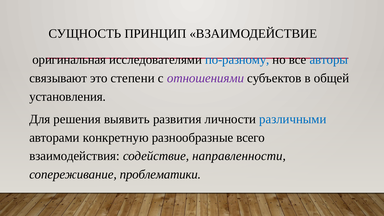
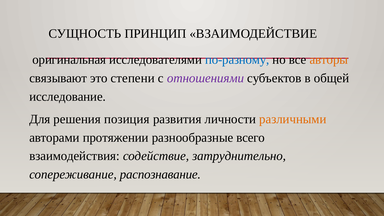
авторы colour: blue -> orange (329, 60)
установления: установления -> исследование (68, 97)
выявить: выявить -> позиция (127, 119)
различными colour: blue -> orange (293, 119)
конкретную: конкретную -> протяжении (116, 138)
направленности: направленности -> затруднительно (239, 156)
проблематики: проблематики -> распознавание (160, 174)
